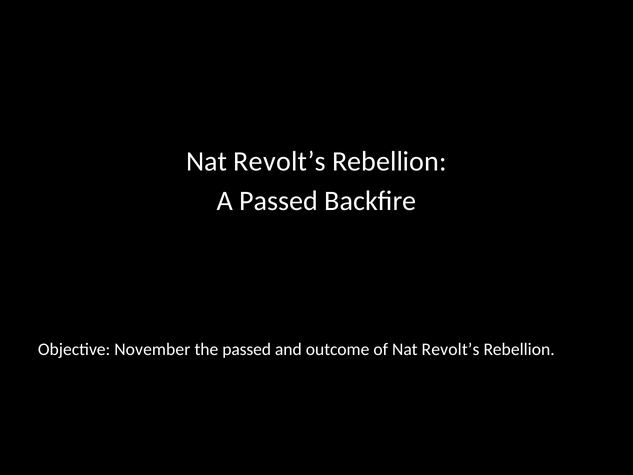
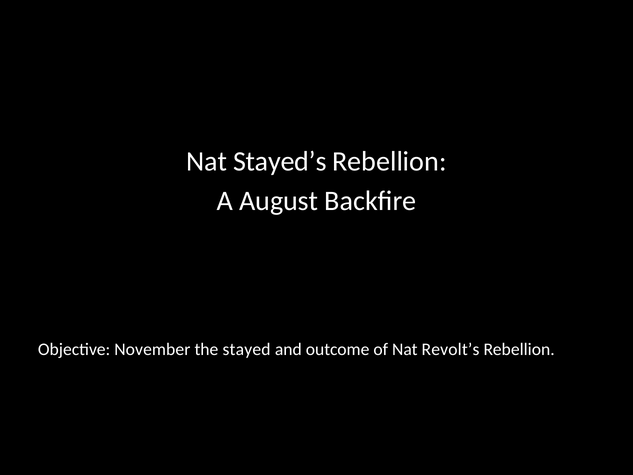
Revolt’s: Revolt’s -> Stayed’s (280, 161)
A Passed: Passed -> August (279, 201)
the passed: passed -> stayed (247, 349)
